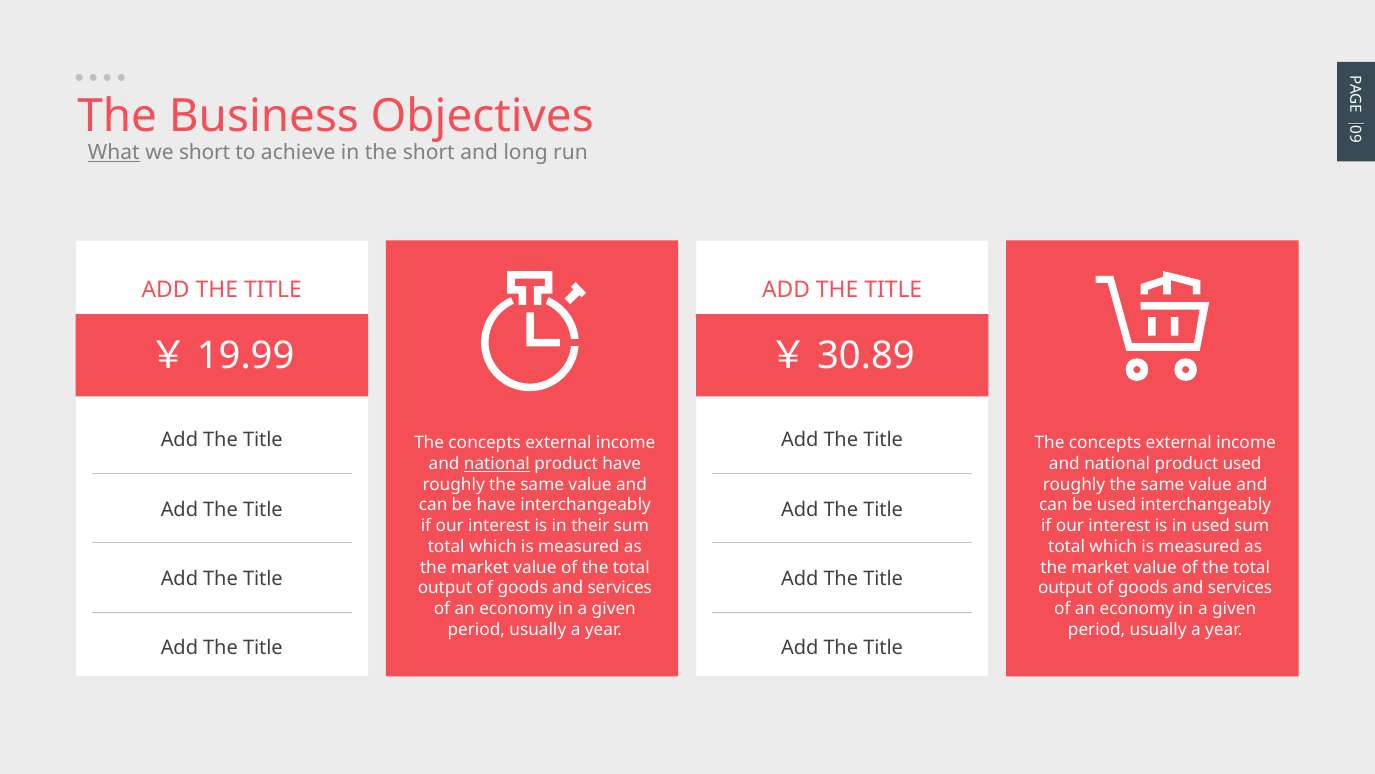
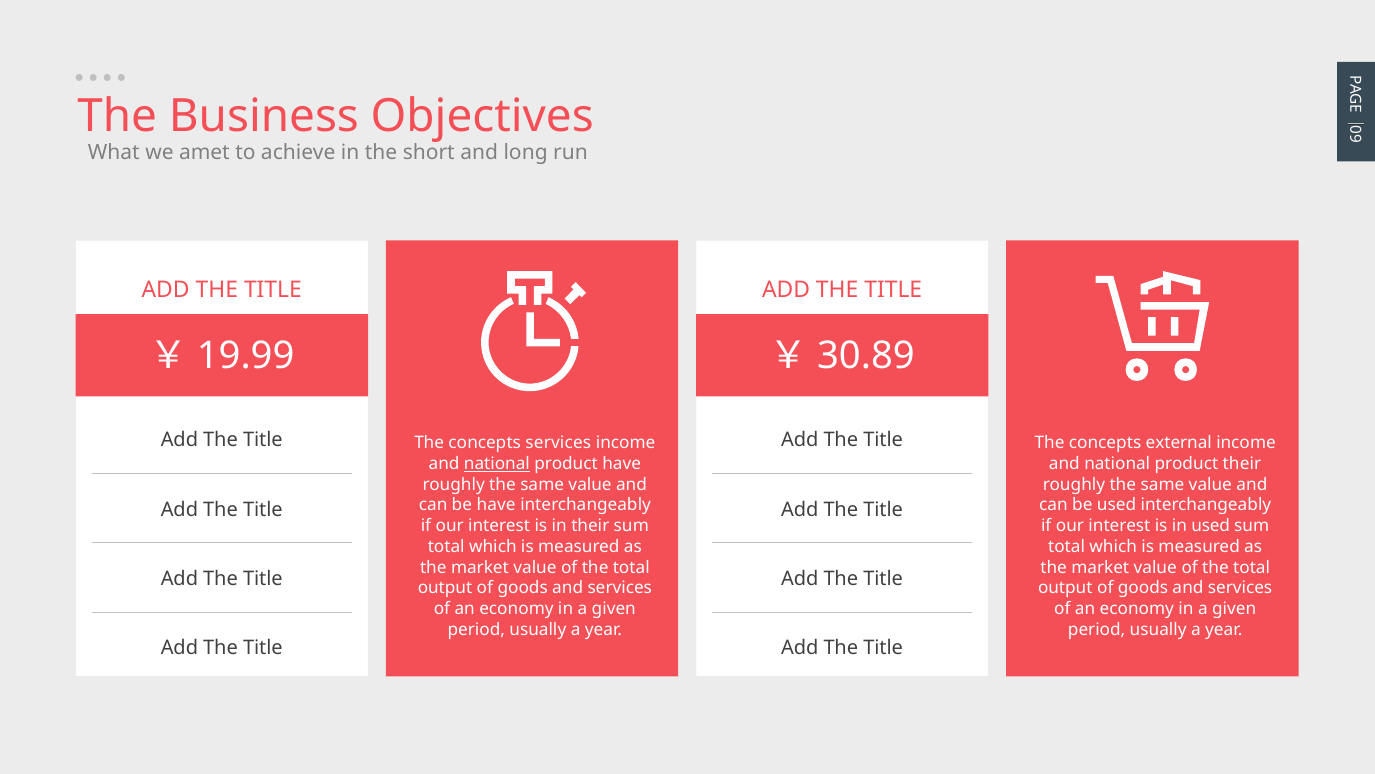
What underline: present -> none (114, 153)
we short: short -> amet (205, 153)
external: external -> services (558, 443)
product used: used -> their (1242, 464)
